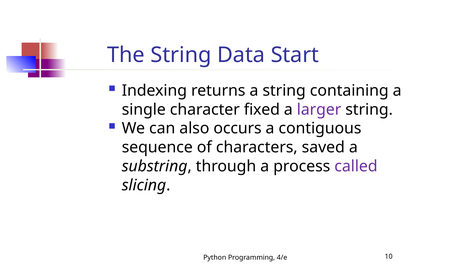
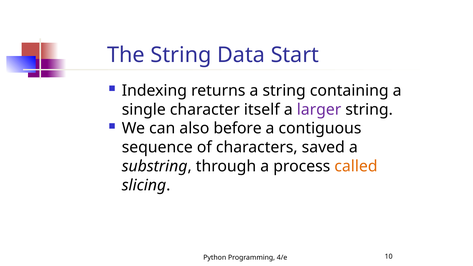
fixed: fixed -> itself (262, 110)
occurs: occurs -> before (238, 128)
called colour: purple -> orange (356, 166)
